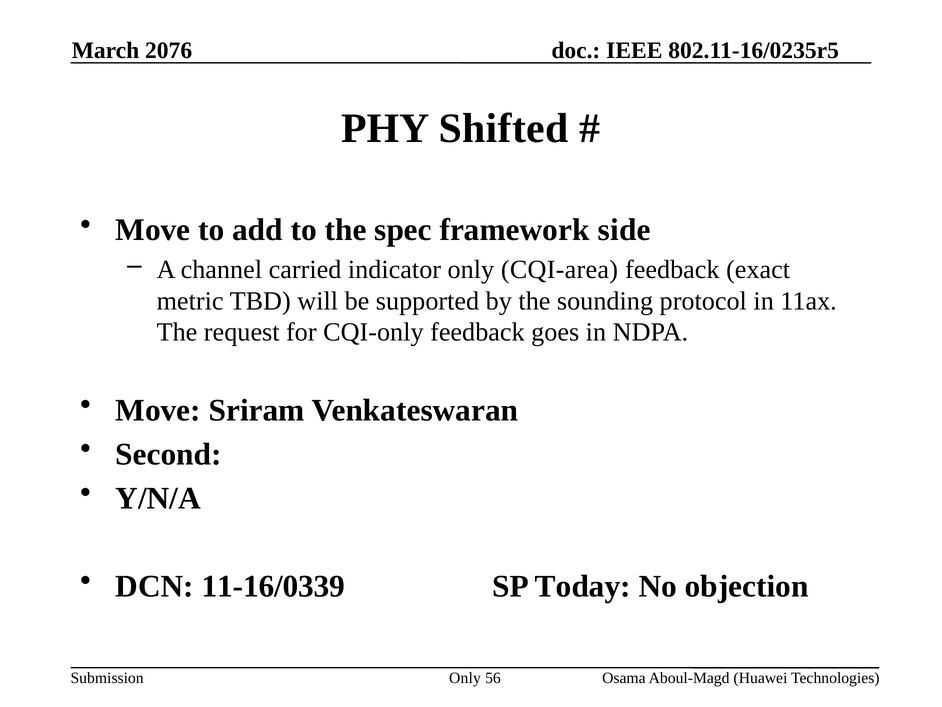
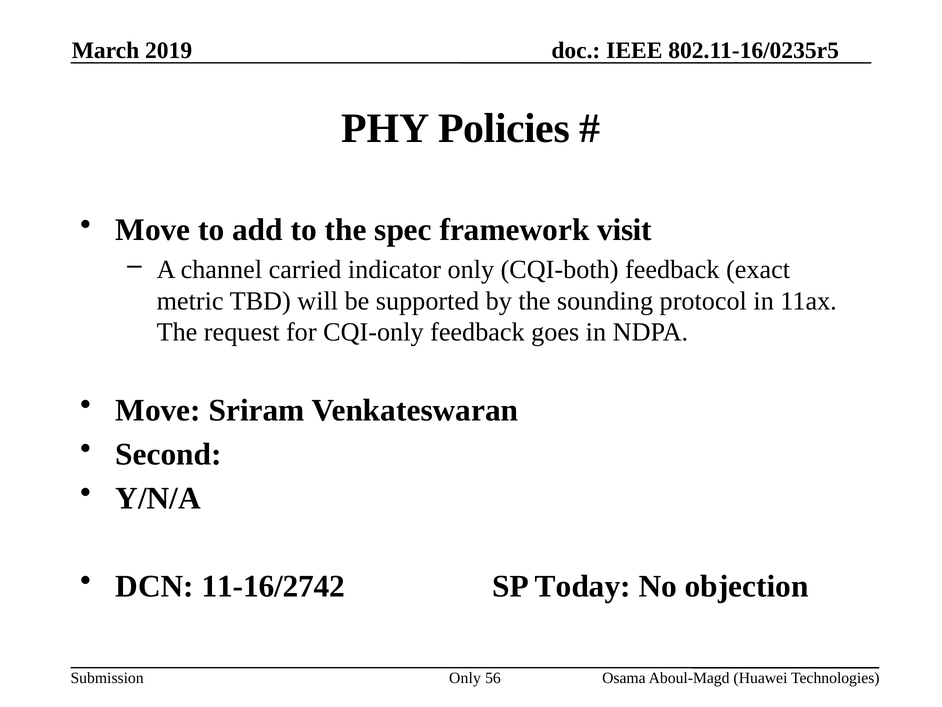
2076: 2076 -> 2019 (169, 50)
Shifted: Shifted -> Policies (504, 128)
side: side -> visit (624, 230)
CQI-area: CQI-area -> CQI-both (560, 269)
11-16/0339: 11-16/0339 -> 11-16/2742 (273, 586)
